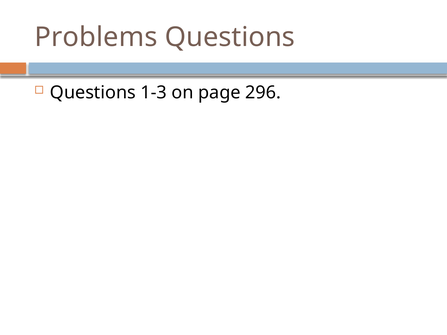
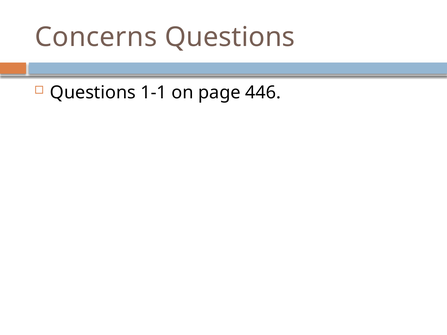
Problems: Problems -> Concerns (96, 37)
1-3: 1-3 -> 1-1 (154, 92)
296: 296 -> 446 (263, 92)
